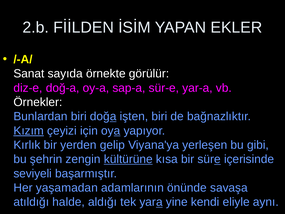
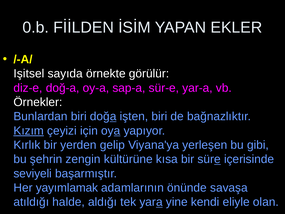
2.b: 2.b -> 0.b (36, 27)
Sanat: Sanat -> Işitsel (29, 74)
kültürüne underline: present -> none (128, 159)
yaşamadan: yaşamadan -> yayımlamak (67, 188)
aynı: aynı -> olan (266, 202)
